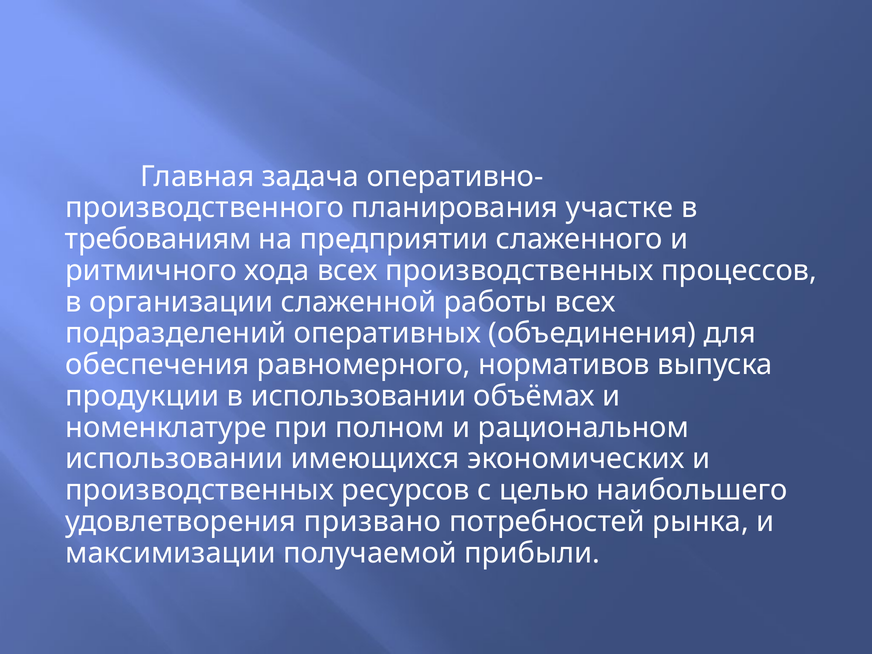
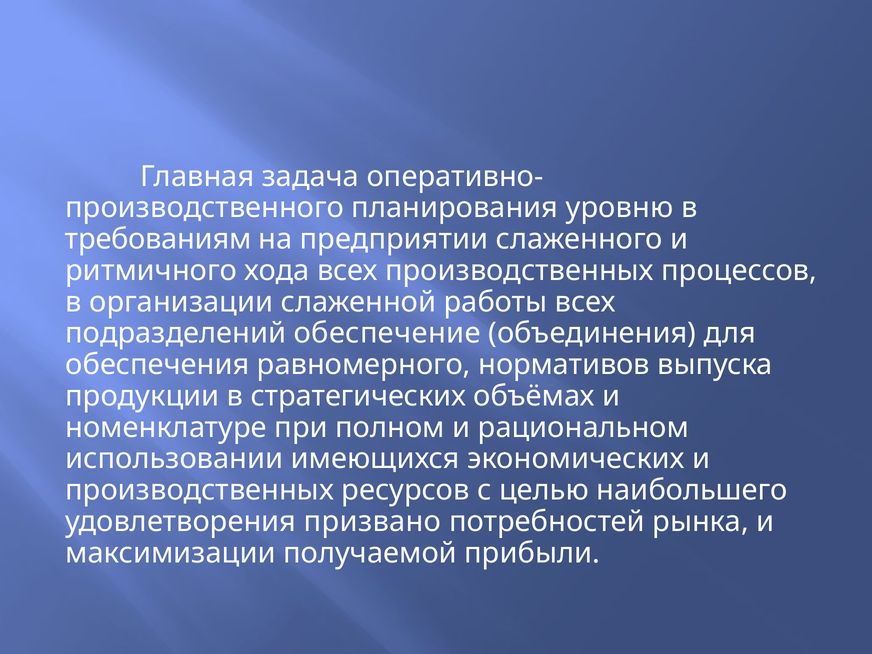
участке: участке -> уровню (620, 208)
оперативных: оперативных -> обеспечение (387, 333)
в использовании: использовании -> стратегических (358, 396)
